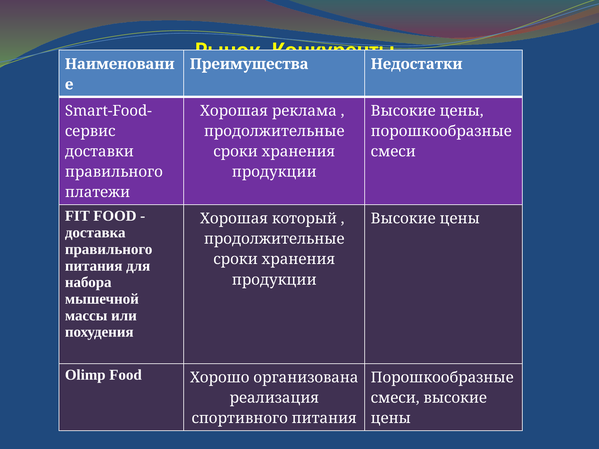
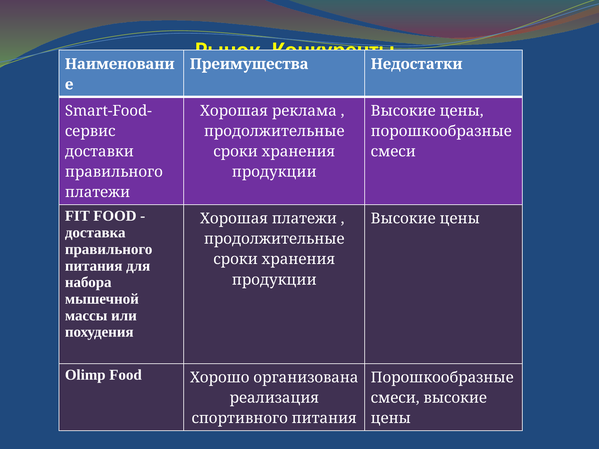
Хорошая который: который -> платежи (304, 219)
